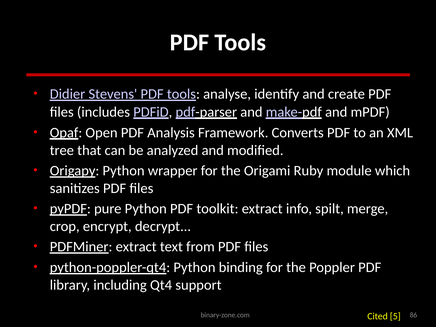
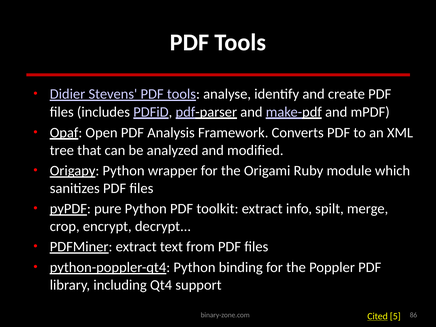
Cited underline: none -> present (378, 316)
